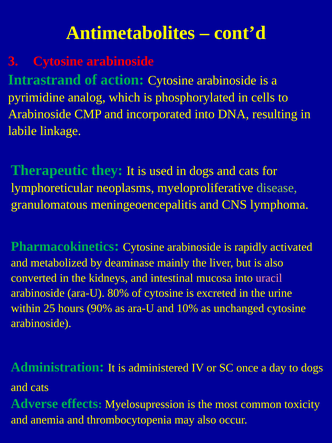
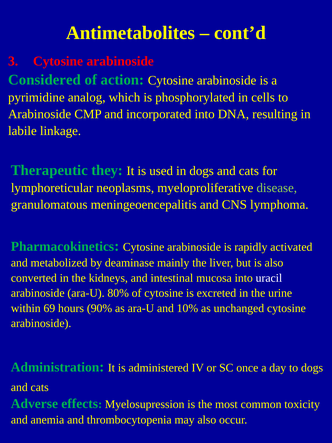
Intrastrand: Intrastrand -> Considered (45, 80)
uracil colour: pink -> white (269, 278)
25: 25 -> 69 (49, 308)
